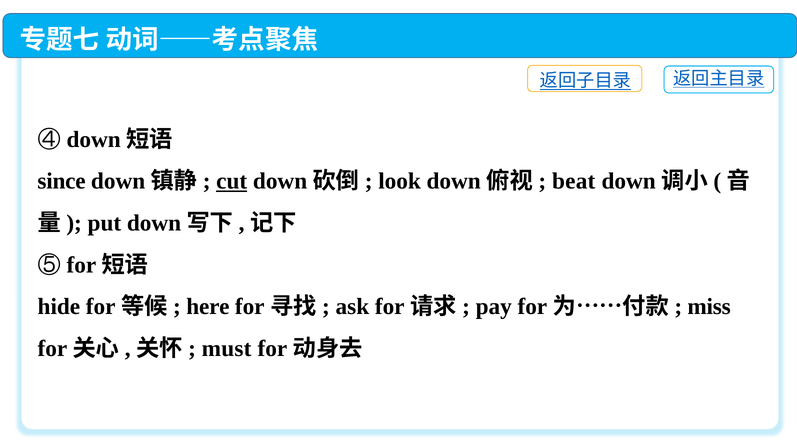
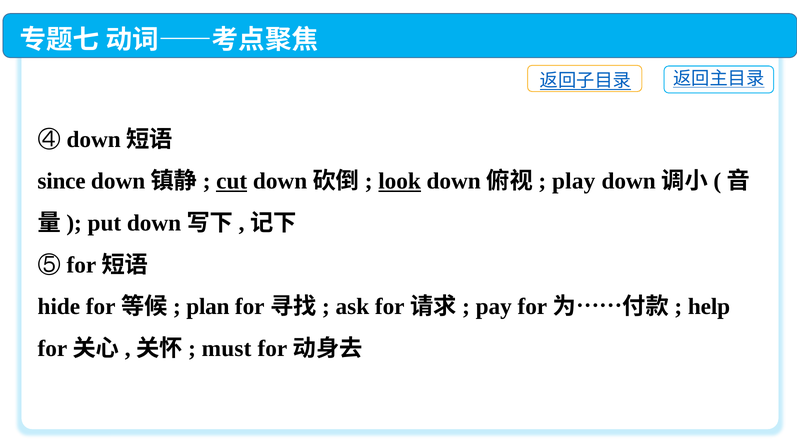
look underline: none -> present (400, 181)
beat: beat -> play (574, 181)
here: here -> plan (208, 307)
miss: miss -> help (709, 307)
